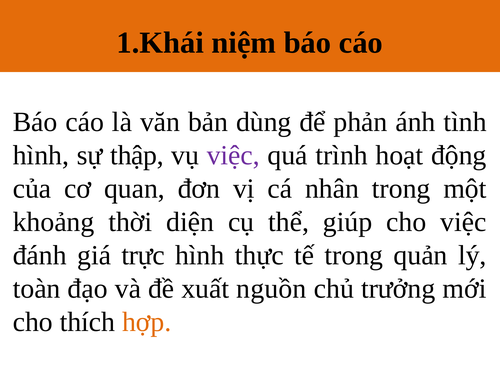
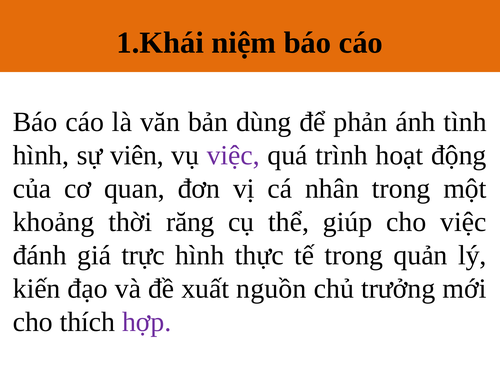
thập: thập -> viên (137, 155)
diện: diện -> răng (190, 222)
toàn: toàn -> kiến (37, 289)
hợp colour: orange -> purple (147, 322)
